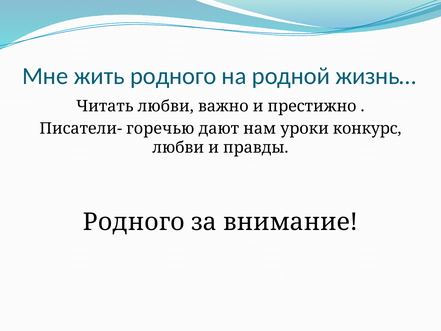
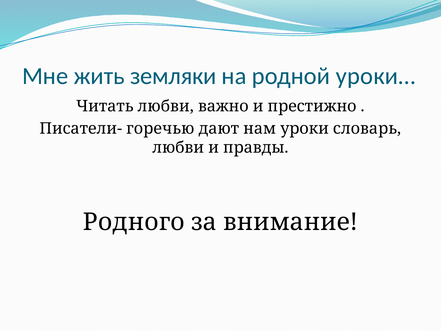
жить родного: родного -> земляки (173, 76)
жизнь…: жизнь… -> уроки… (376, 76)
конкурс: конкурс -> словарь (367, 128)
